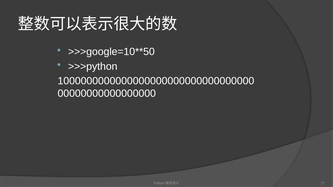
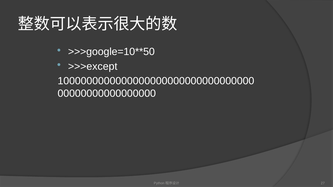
>>>python: >>>python -> >>>except (93, 66)
